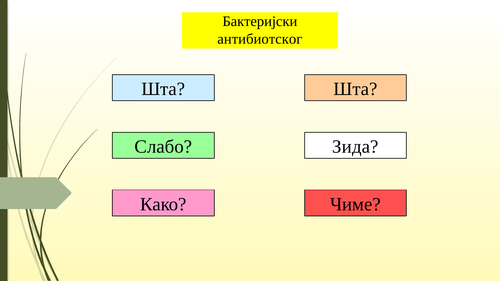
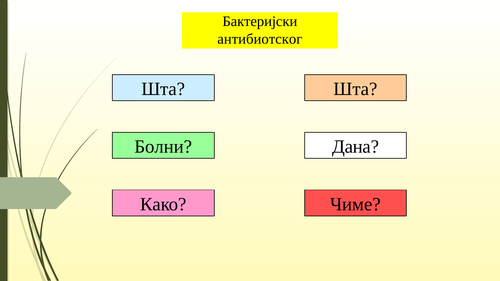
Слабо: Слабо -> Болни (163, 147)
Зида: Зида -> Дана (356, 147)
